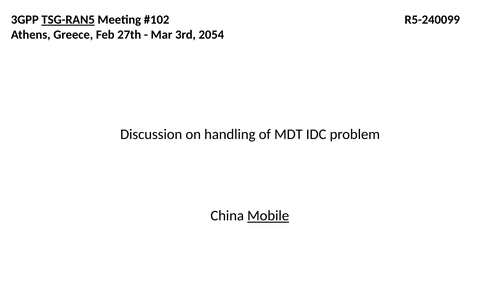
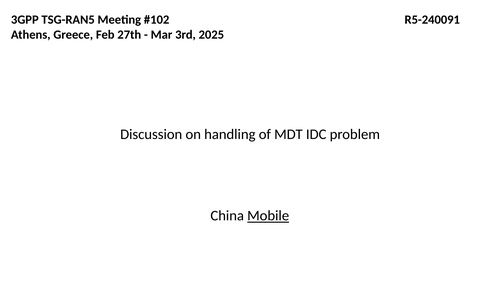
TSG-RAN5 underline: present -> none (68, 20)
R5-240099: R5-240099 -> R5-240091 (432, 20)
2054: 2054 -> 2025 (211, 35)
